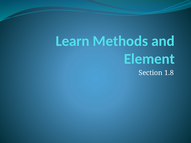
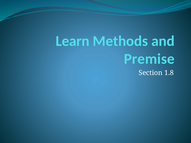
Element: Element -> Premise (149, 59)
